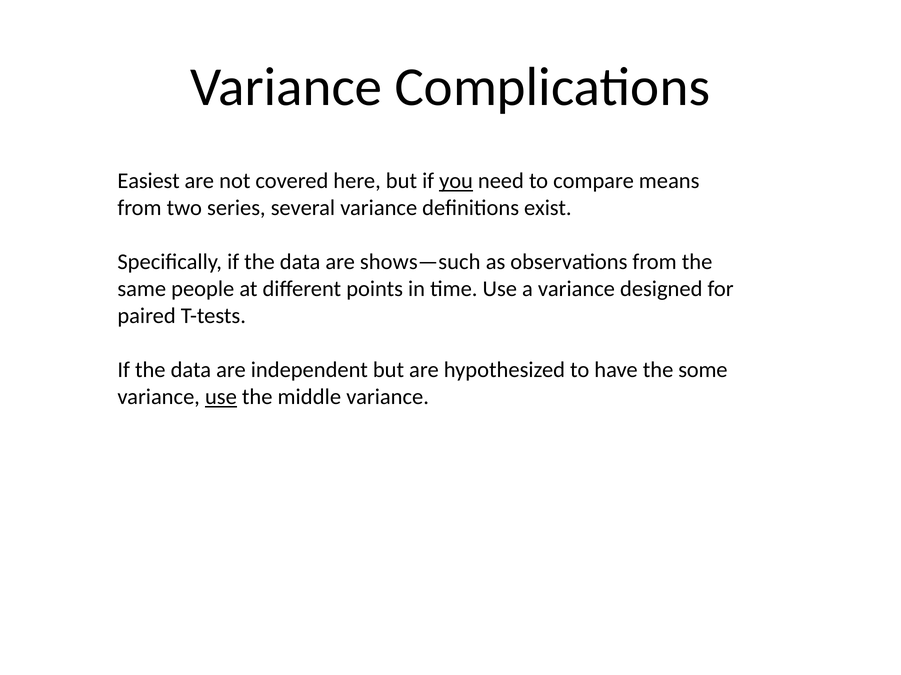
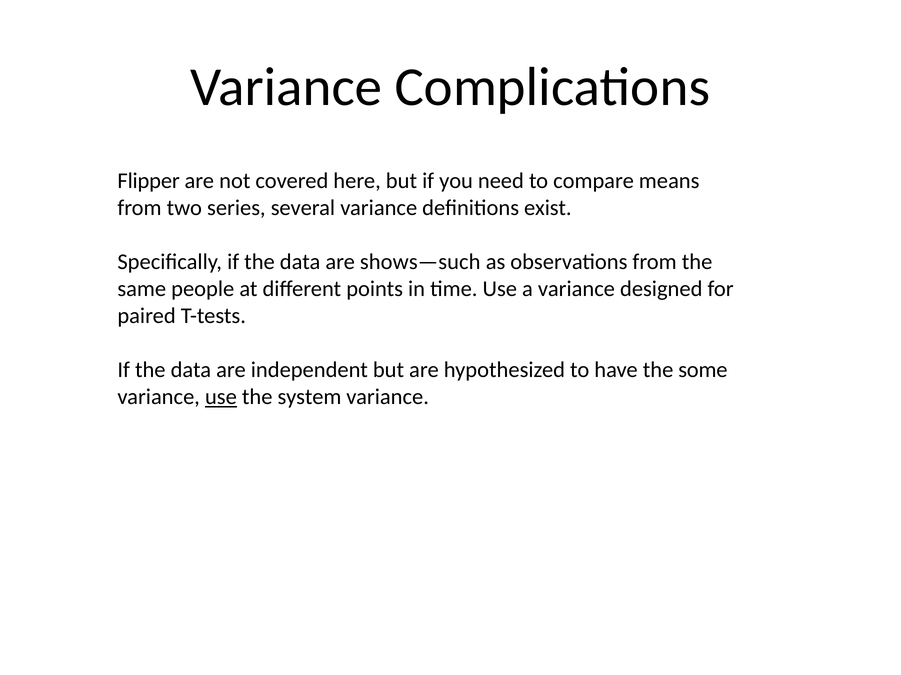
Easiest: Easiest -> Flipper (149, 181)
you underline: present -> none (456, 181)
middle: middle -> system (309, 397)
